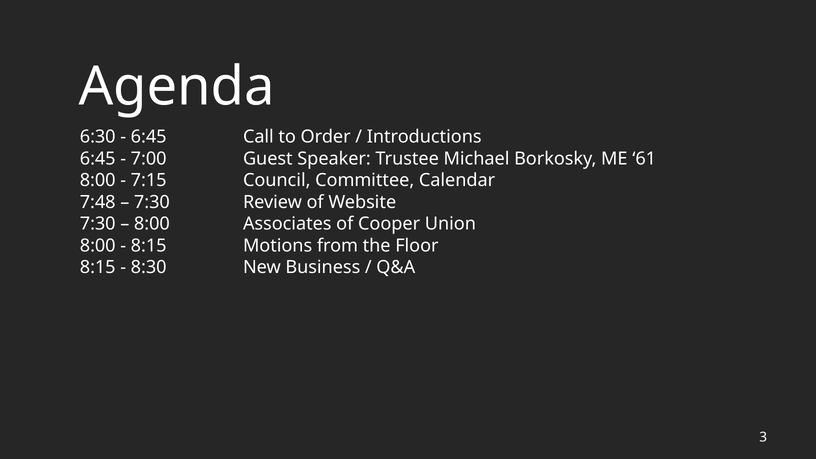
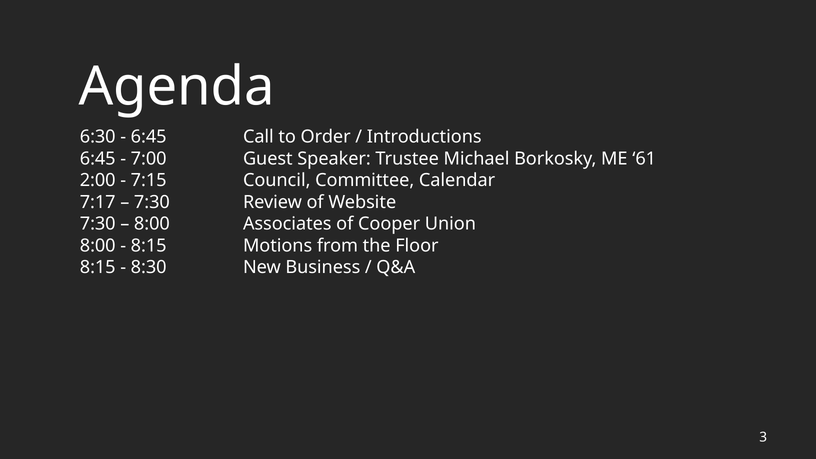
8:00: 8:00 -> 2:00 (98, 180)
7:48: 7:48 -> 7:17 (98, 202)
